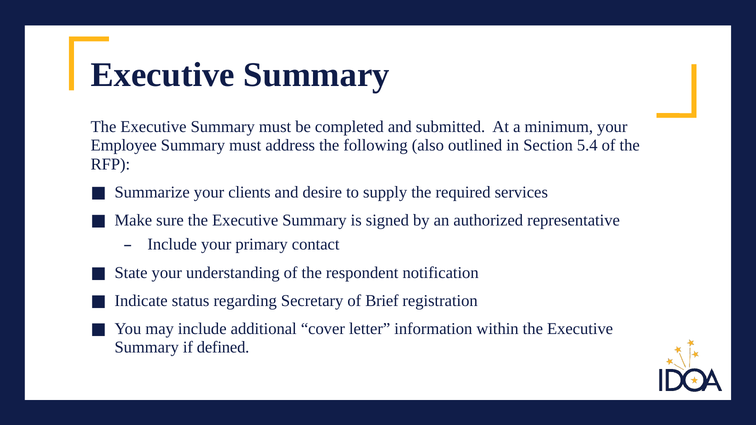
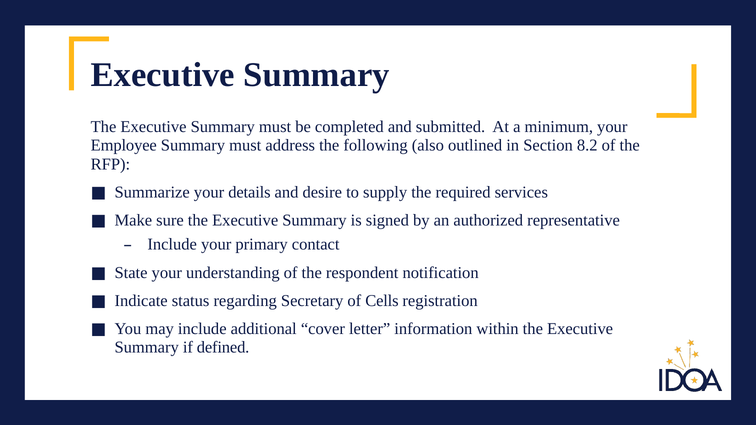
5.4: 5.4 -> 8.2 (587, 146)
clients: clients -> details (249, 192)
Brief: Brief -> Cells (382, 301)
